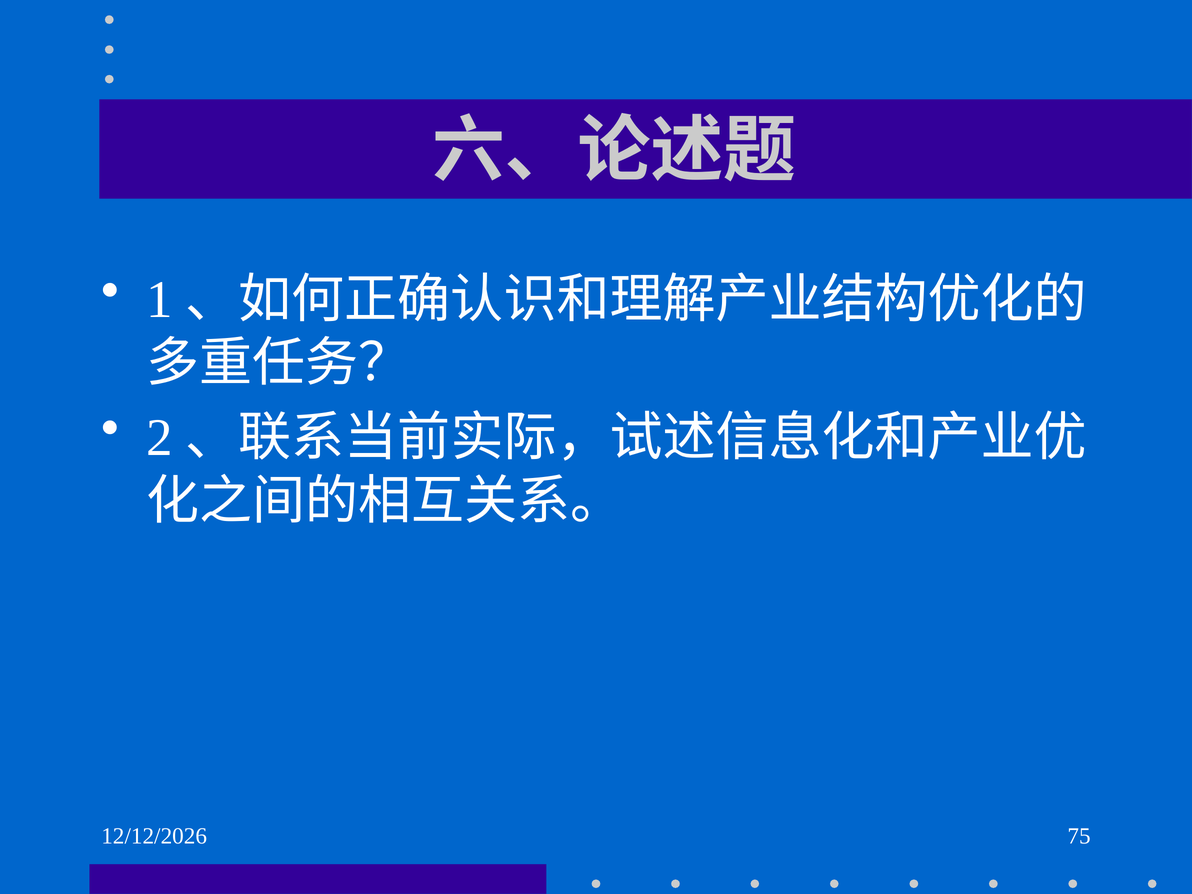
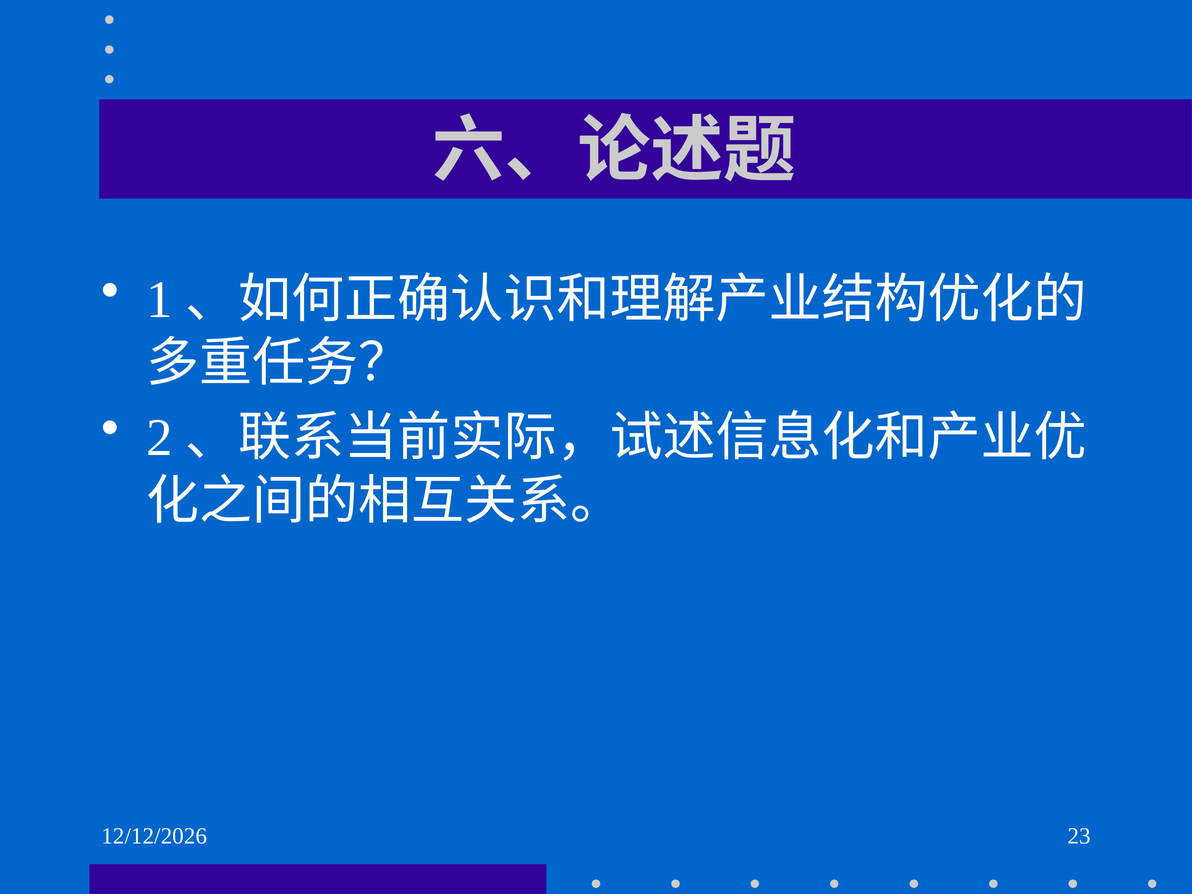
75: 75 -> 23 (1079, 836)
